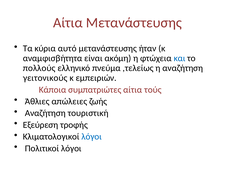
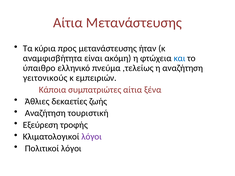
αυτό: αυτό -> προς (67, 48)
πολλούς: πολλούς -> ύπαιθρο (39, 68)
τούς: τούς -> ξένα (153, 90)
απώλειες: απώλειες -> δεκαετίες (69, 102)
λόγοι colour: blue -> purple (92, 137)
